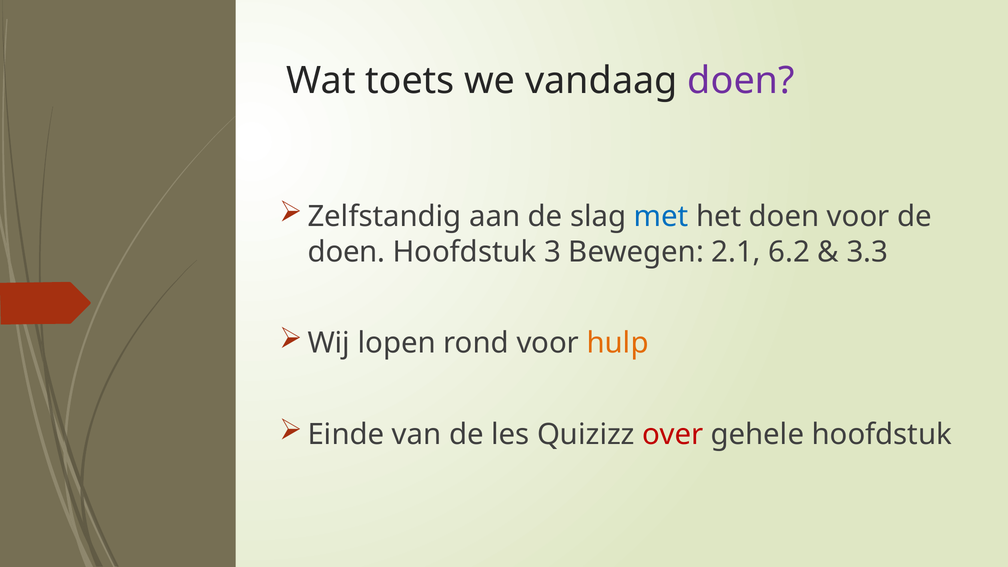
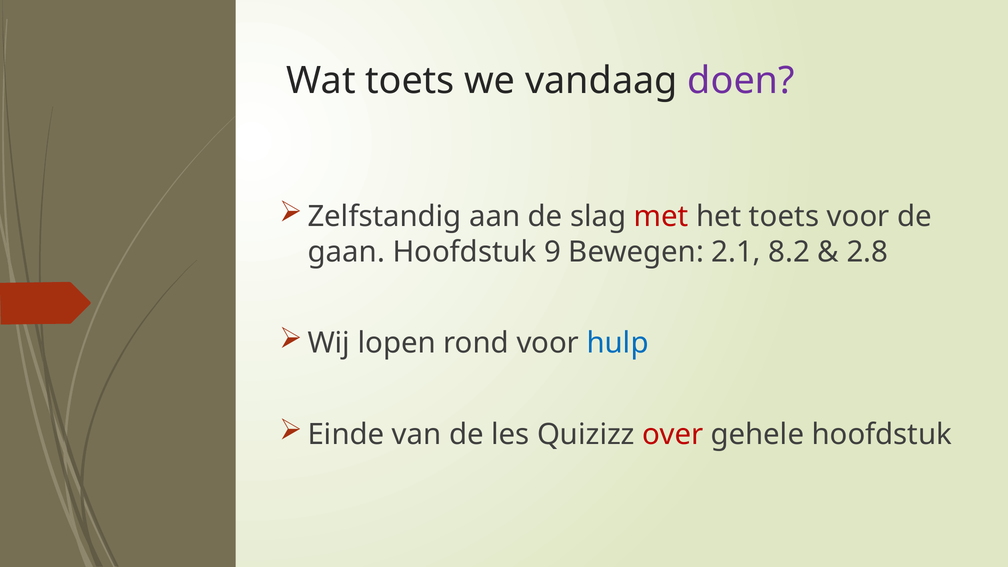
met colour: blue -> red (661, 217)
het doen: doen -> toets (784, 217)
doen: doen -> gaan (346, 252)
3: 3 -> 9 (553, 252)
6.2: 6.2 -> 8.2 (789, 252)
3.3: 3.3 -> 2.8 (867, 252)
hulp colour: orange -> blue (618, 343)
